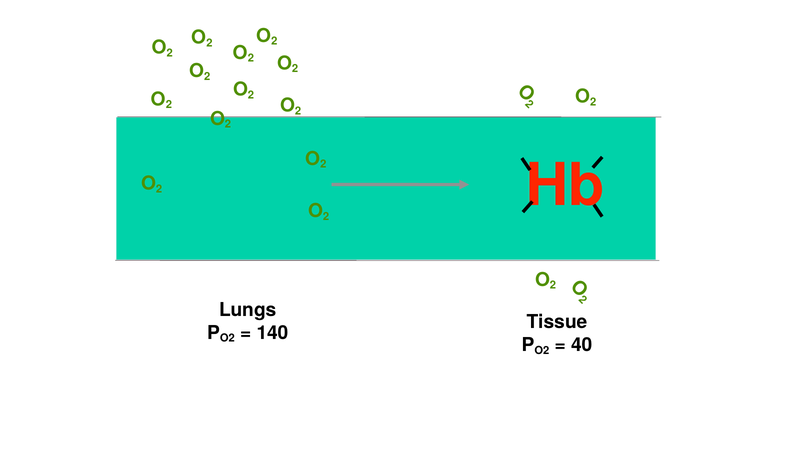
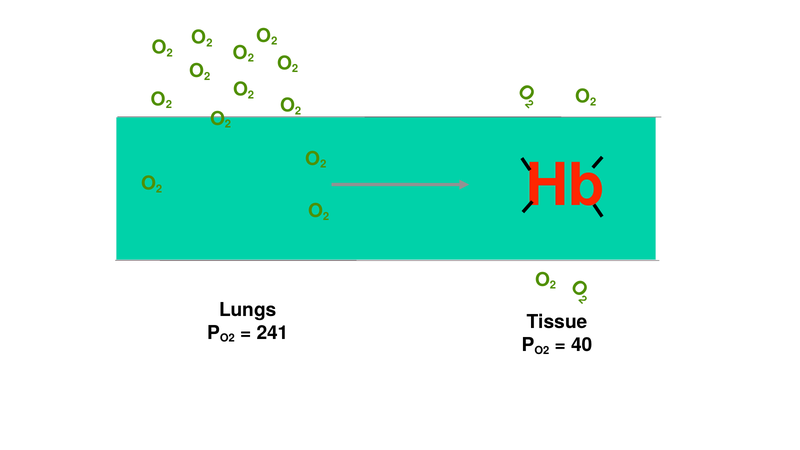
140: 140 -> 241 (273, 333)
